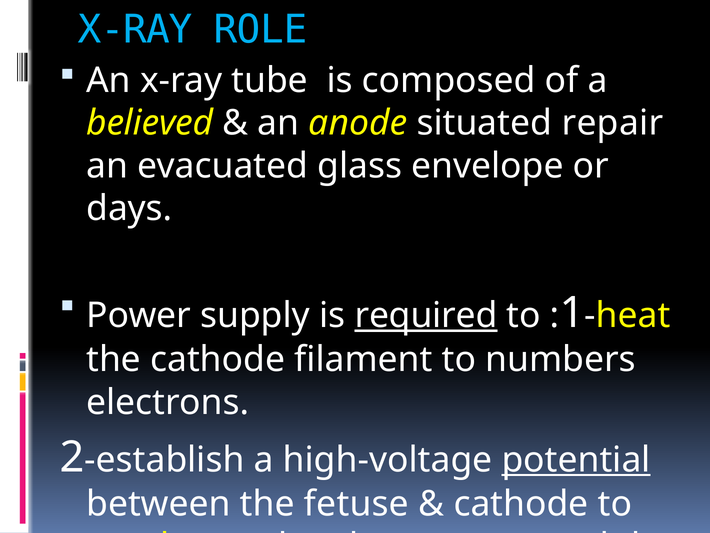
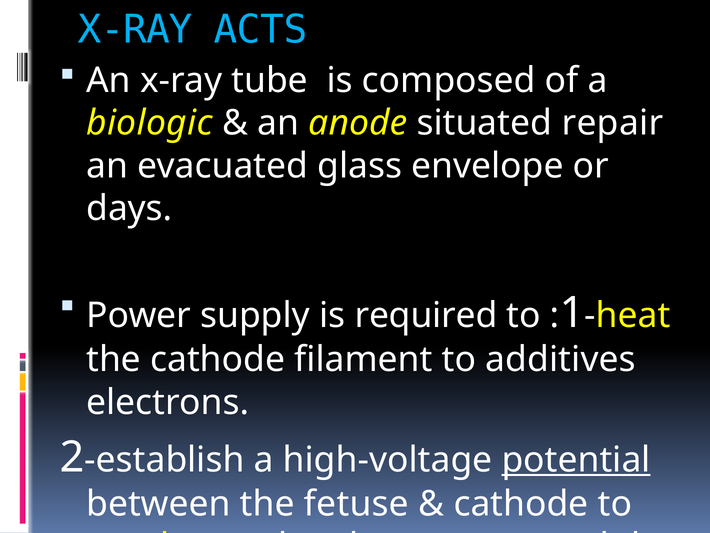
ROLE: ROLE -> ACTS (261, 30)
believed: believed -> biologic (149, 123)
required underline: present -> none (426, 315)
numbers: numbers -> additives (561, 359)
